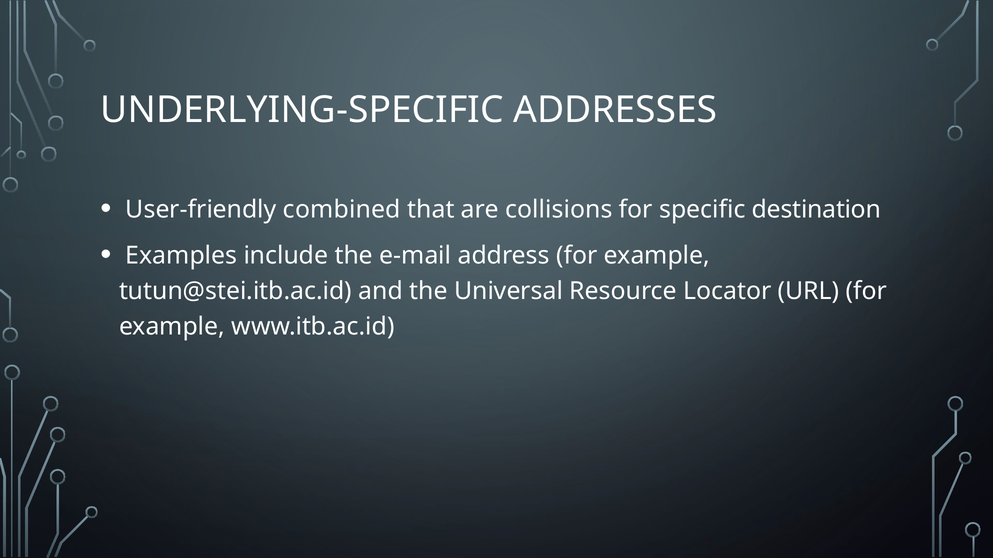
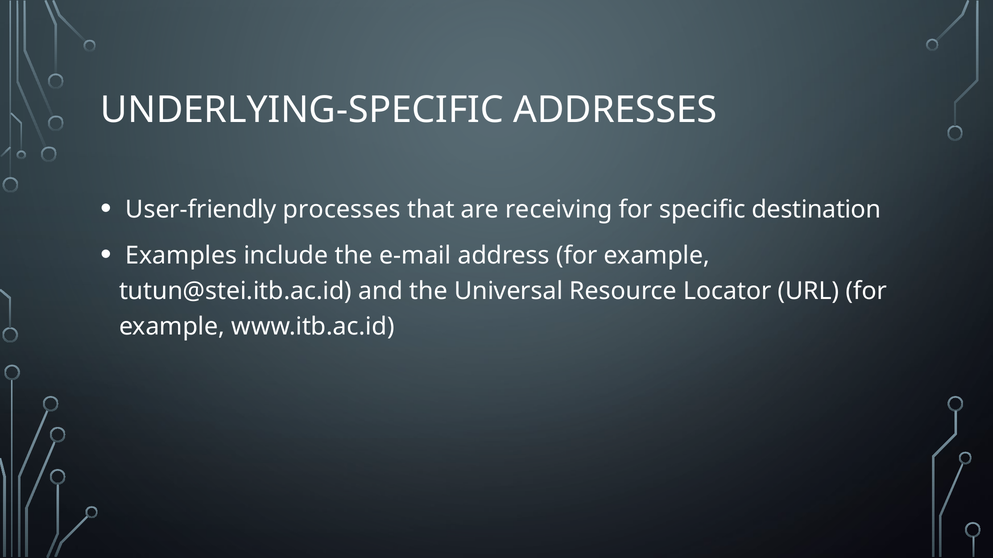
combined: combined -> processes (342, 210)
collisions: collisions -> receiving (559, 210)
